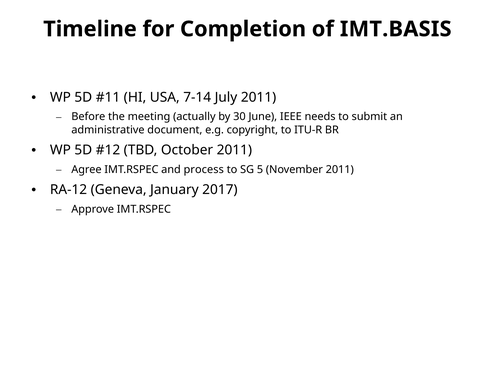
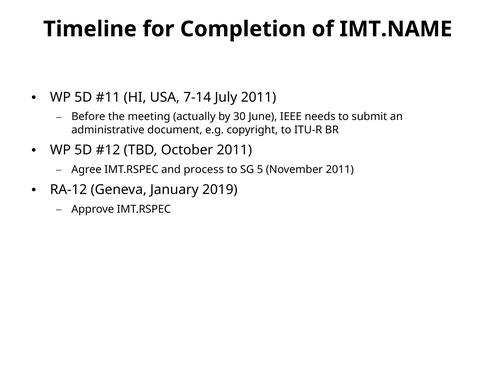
IMT.BASIS: IMT.BASIS -> IMT.NAME (396, 29)
2017: 2017 -> 2019 (220, 190)
